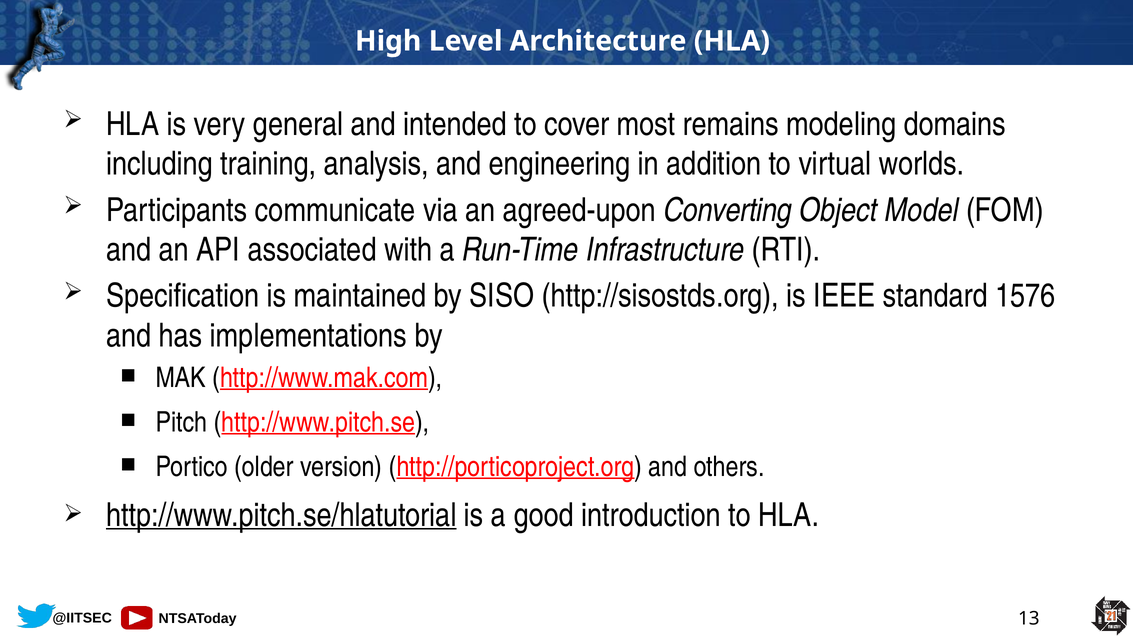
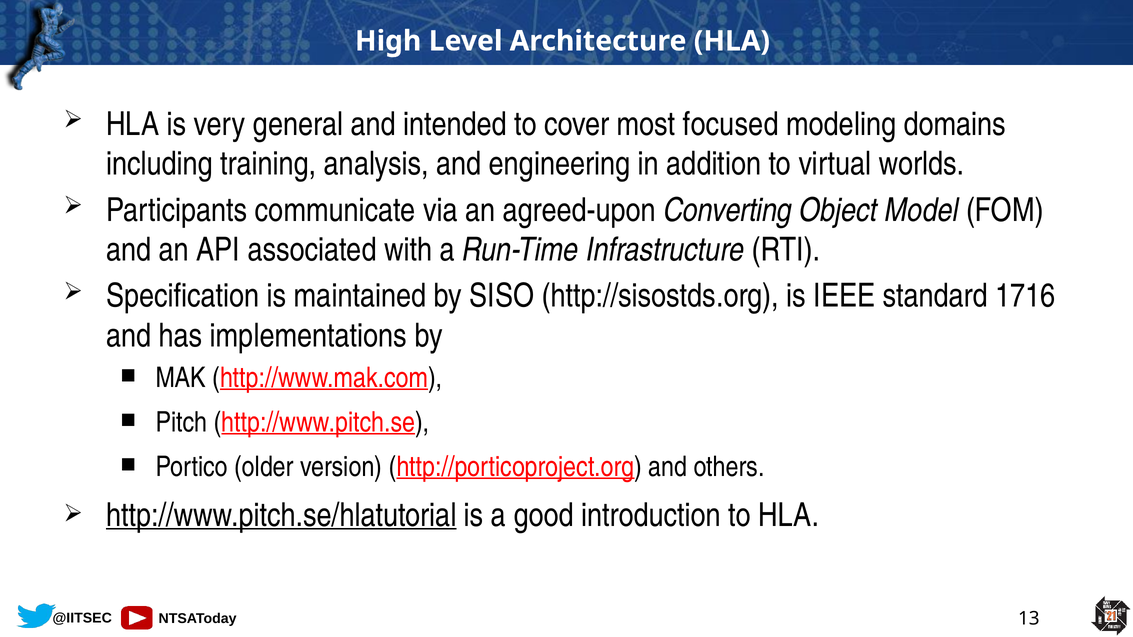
remains: remains -> focused (731, 124)
1576: 1576 -> 1716 (1025, 296)
